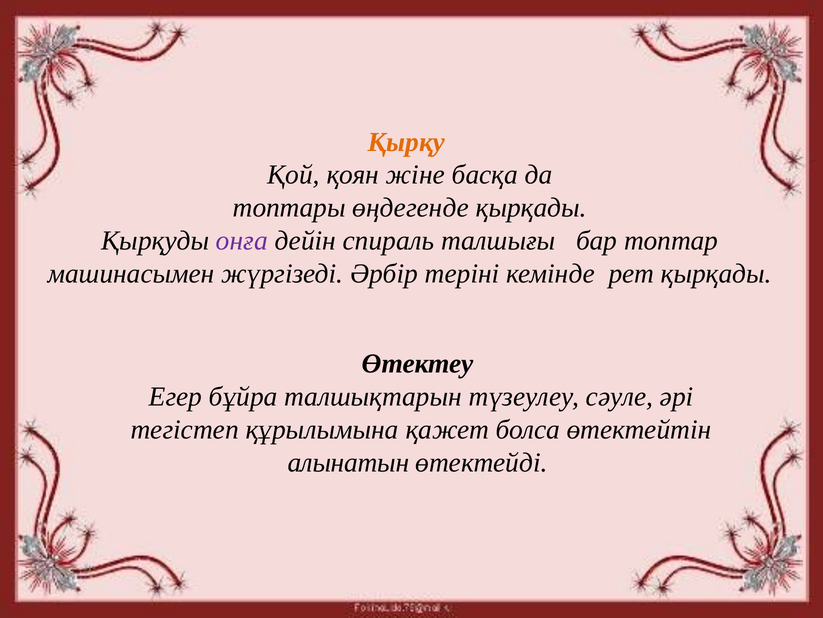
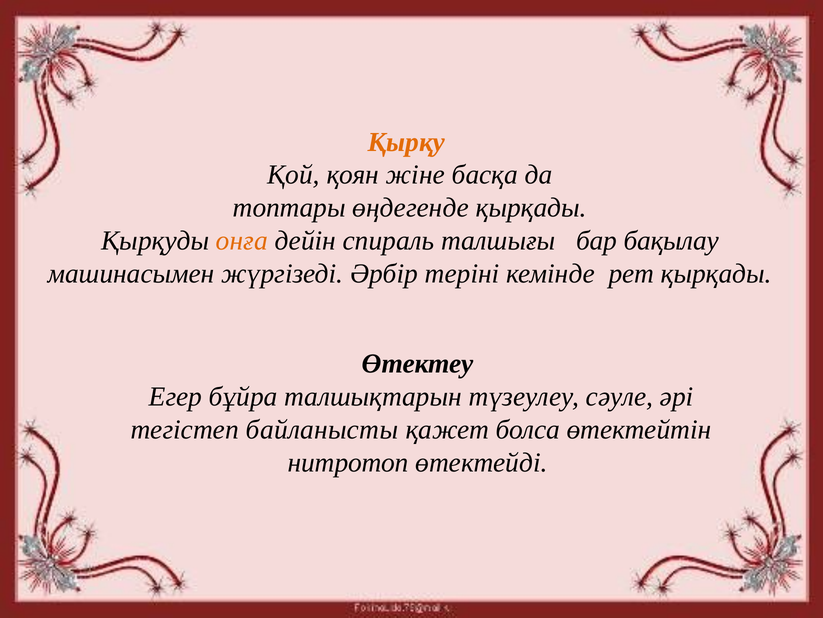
онға colour: purple -> orange (242, 241)
топтар: топтар -> бақылау (671, 241)
құрылымына: құрылымына -> байланысты (322, 429)
алынатын: алынатын -> нитротоп (348, 462)
